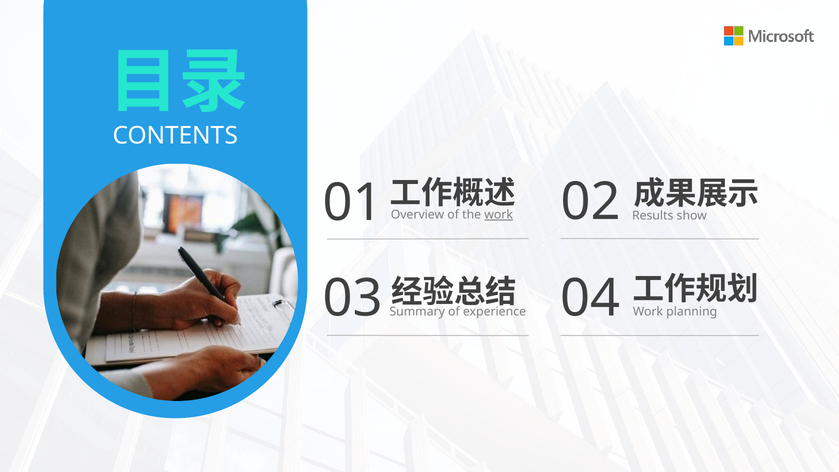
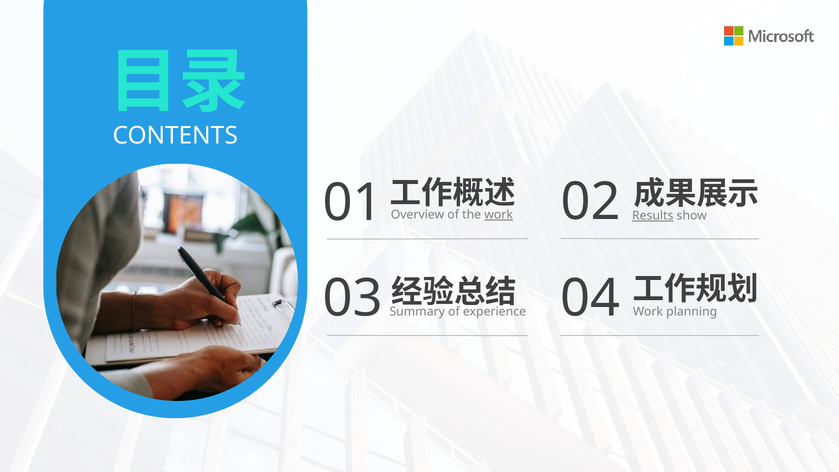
Results underline: none -> present (653, 216)
